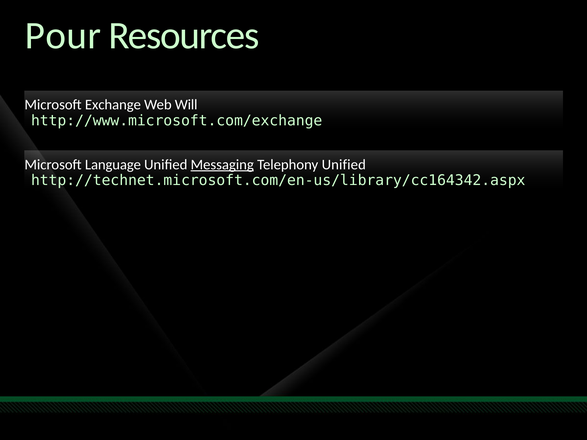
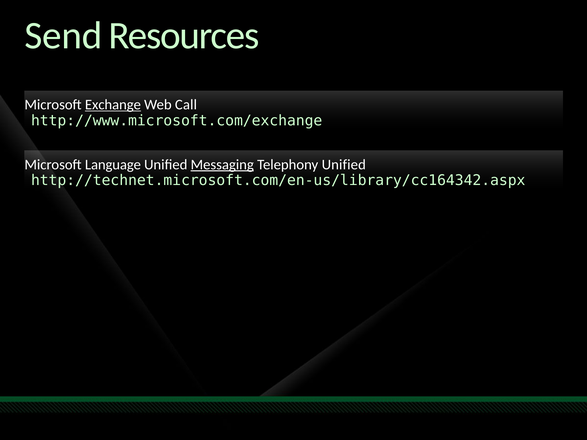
Pour: Pour -> Send (63, 36)
Exchange underline: none -> present (113, 105)
Will: Will -> Call (186, 105)
